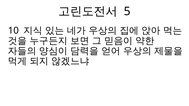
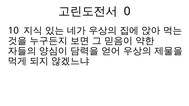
5: 5 -> 0 (127, 11)
